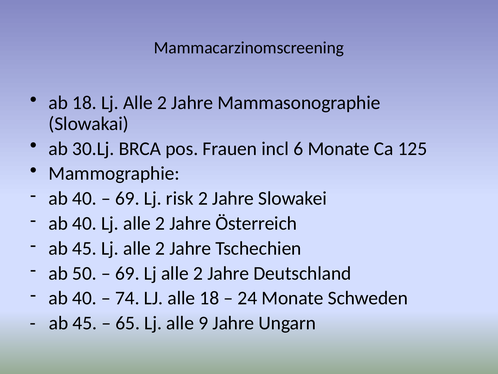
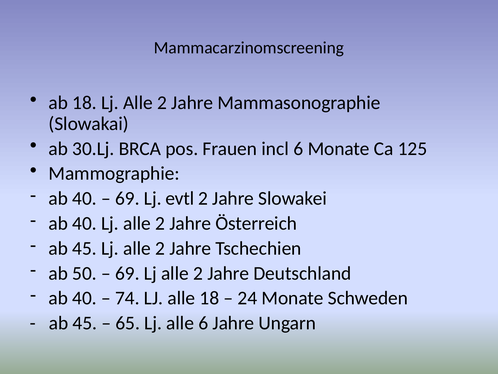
risk: risk -> evtl (180, 198)
alle 9: 9 -> 6 (203, 323)
